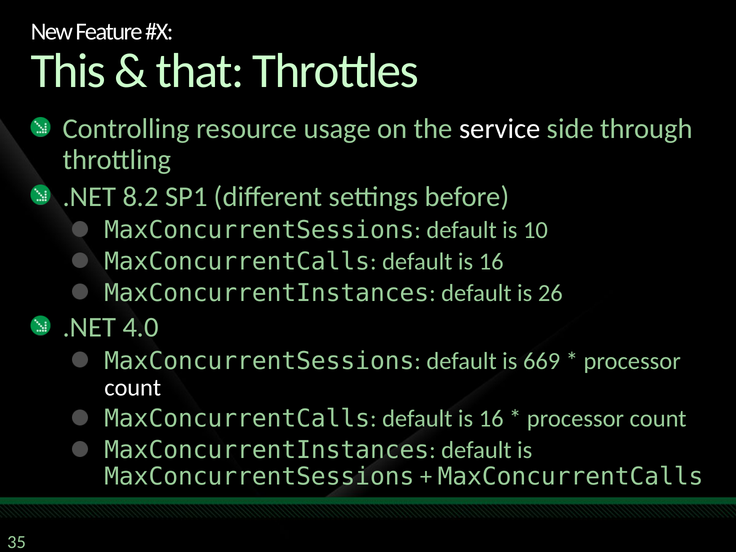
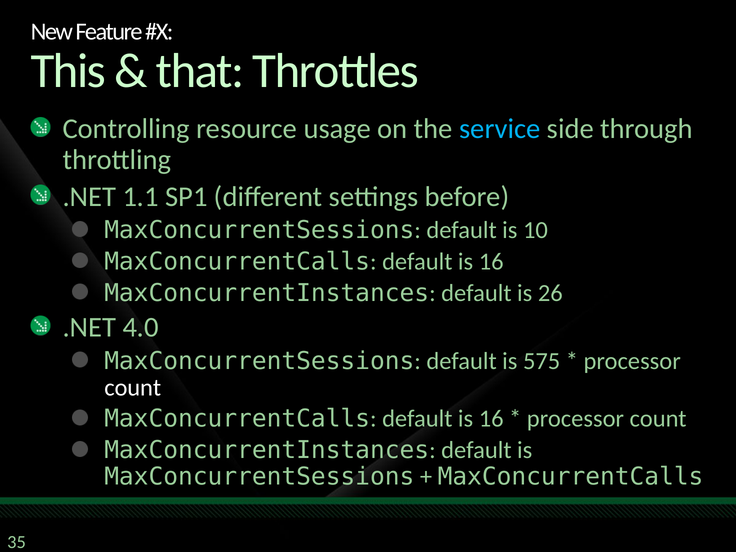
service colour: white -> light blue (500, 129)
8.2: 8.2 -> 1.1 (141, 197)
669: 669 -> 575 (542, 361)
